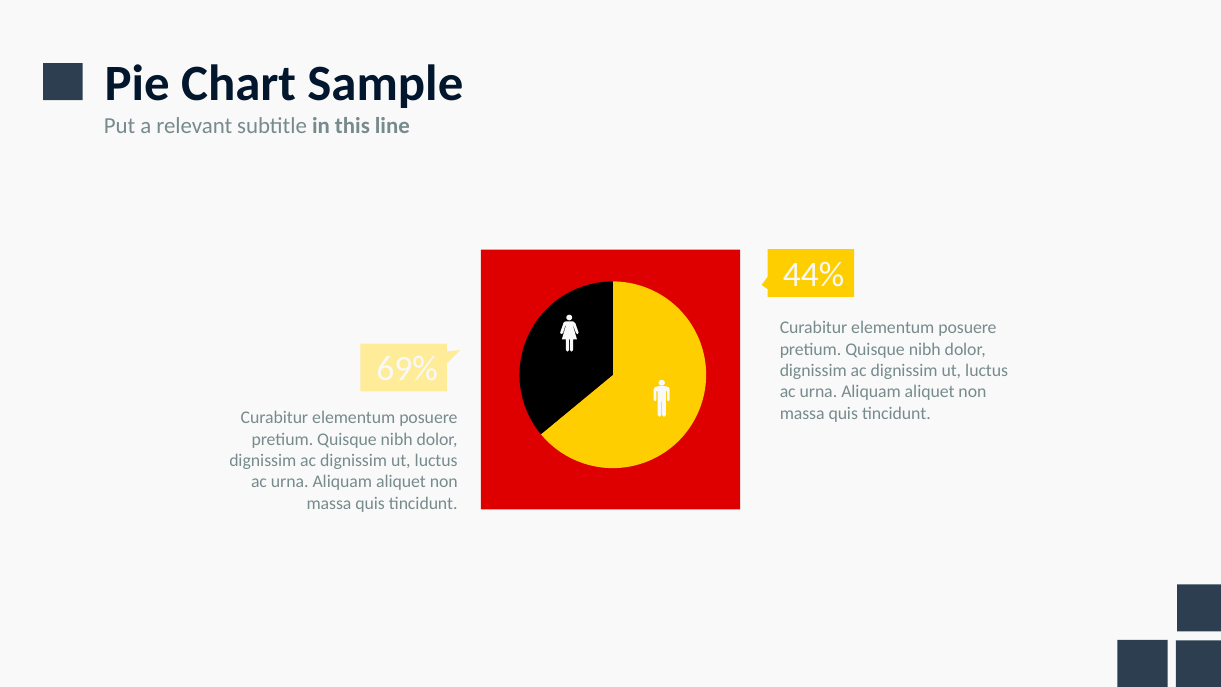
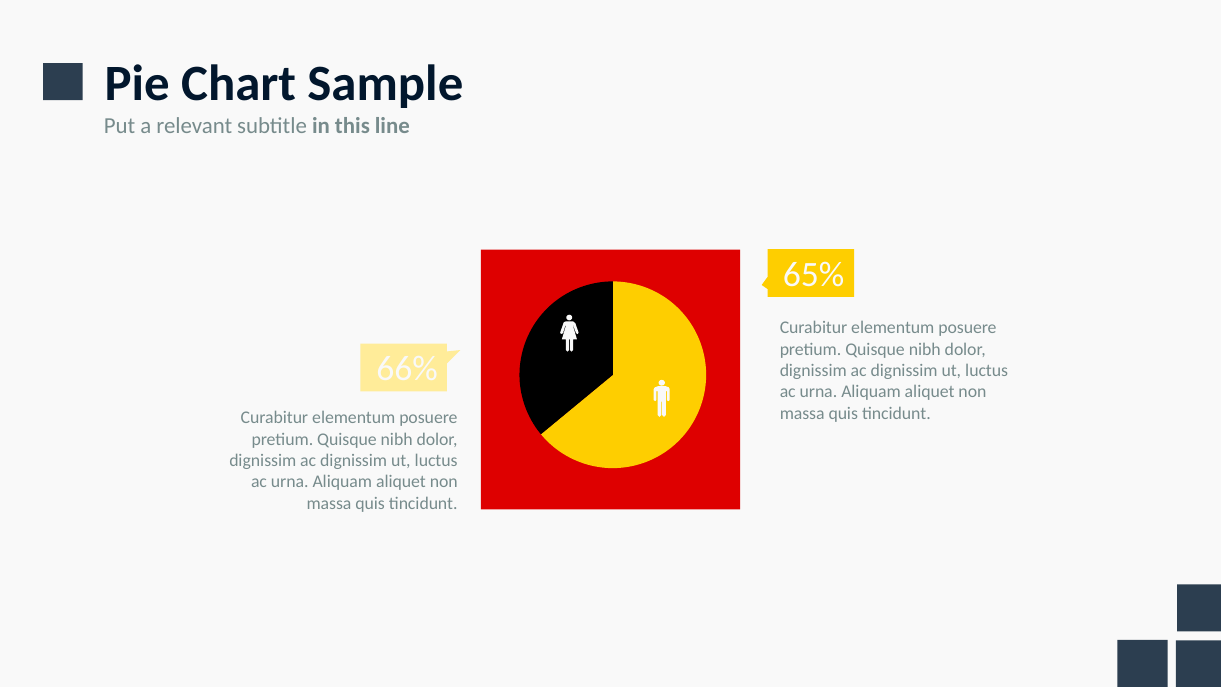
44%: 44% -> 65% (814, 275)
69%: 69% -> 66% (407, 368)
